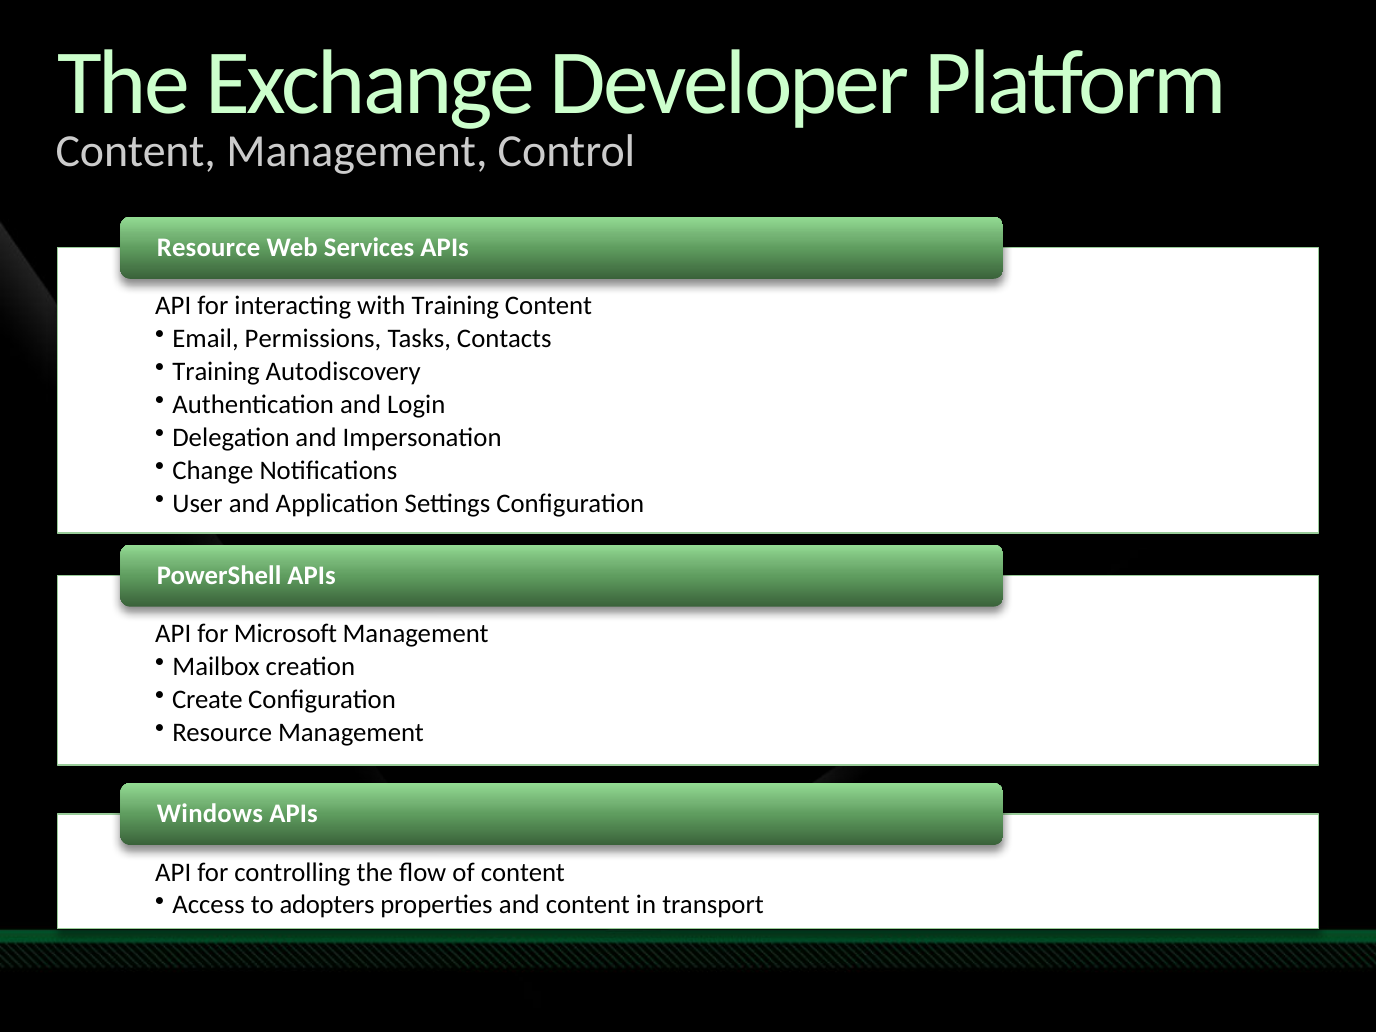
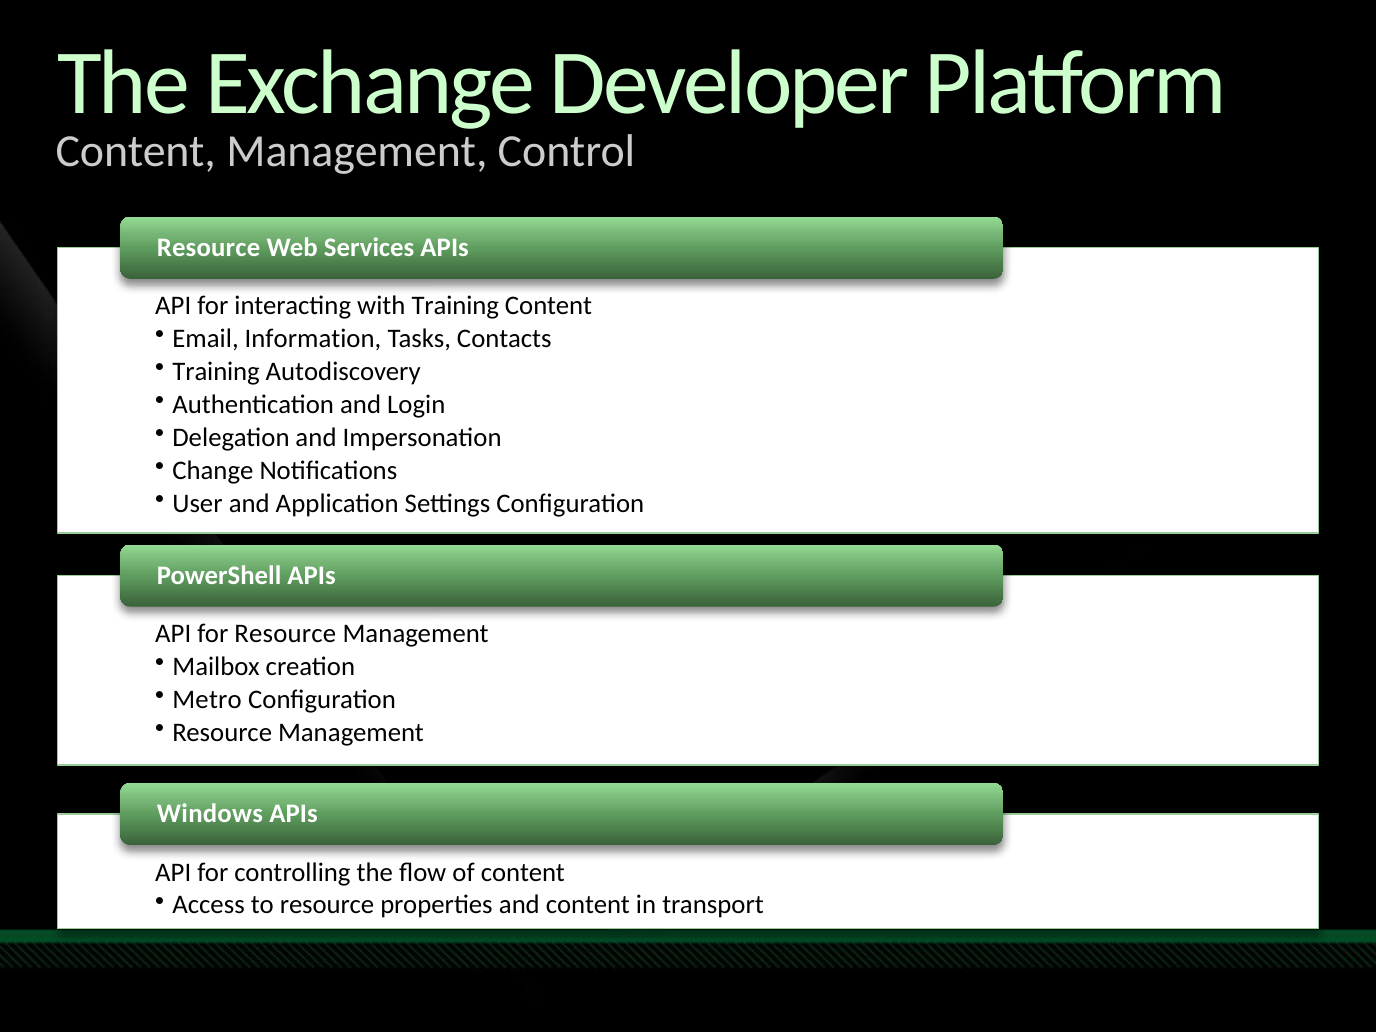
Permissions: Permissions -> Information (313, 339)
for Microsoft: Microsoft -> Resource (285, 634)
Create: Create -> Metro (207, 700)
to adopters: adopters -> resource (327, 905)
